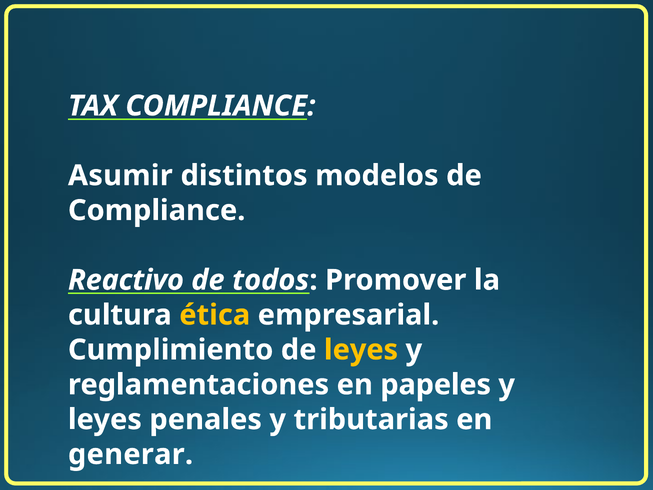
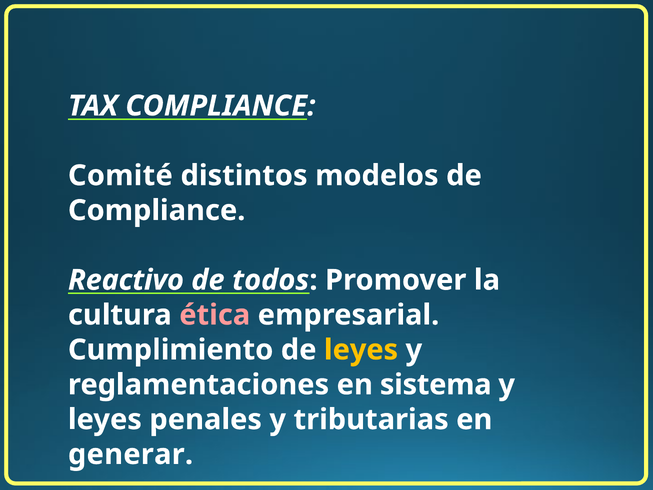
Asumir: Asumir -> Comité (120, 175)
ética colour: yellow -> pink (215, 315)
papeles: papeles -> sistema (436, 385)
